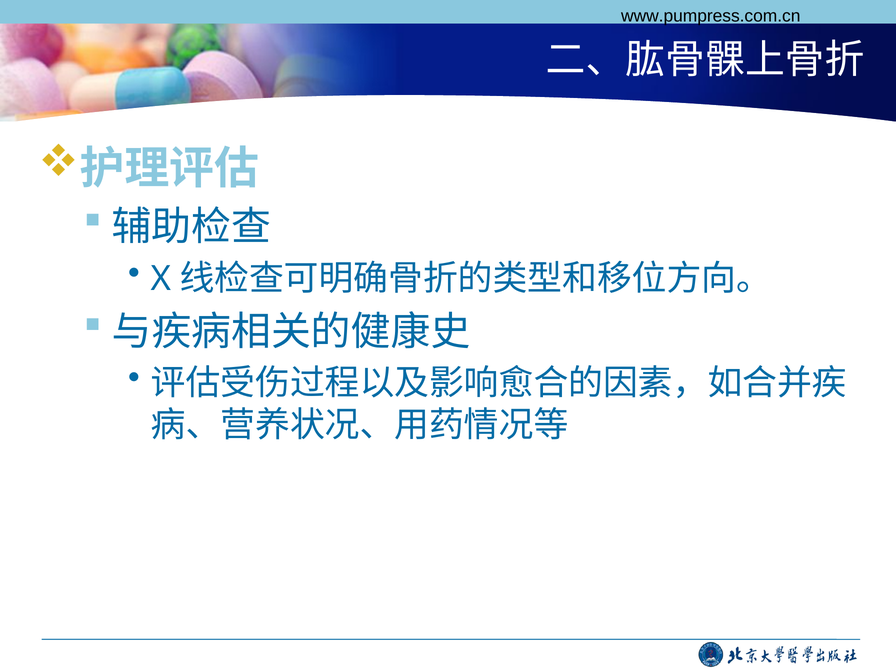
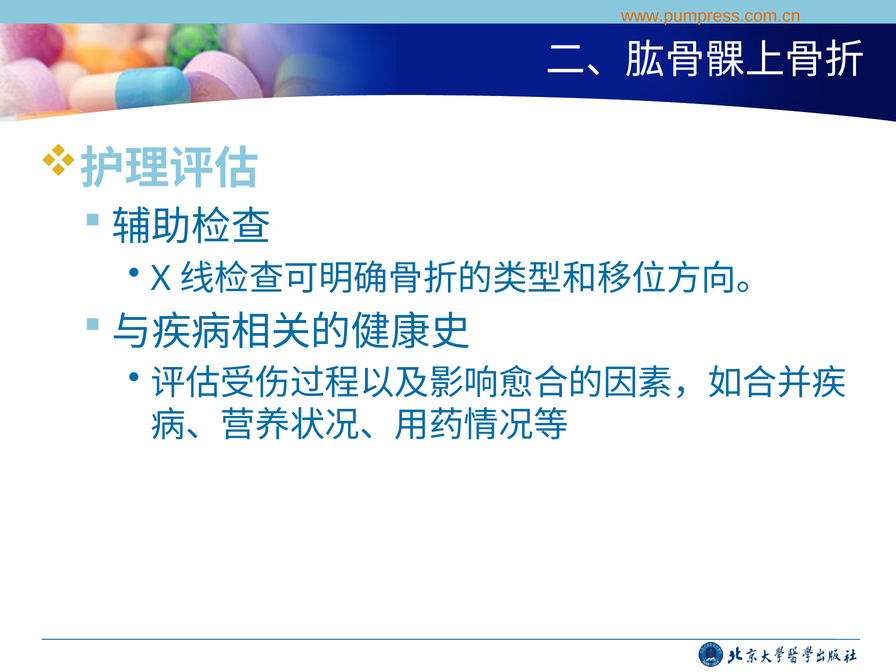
www.pumpress.com.cn colour: black -> orange (711, 16)
